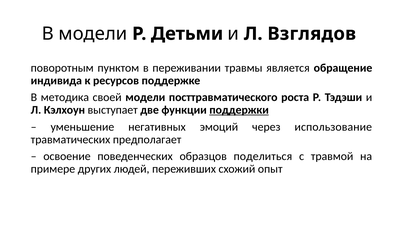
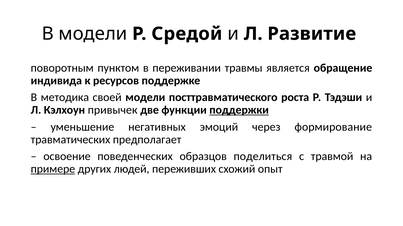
Детьми: Детьми -> Средой (187, 34)
Взглядов: Взглядов -> Развитие (312, 34)
выступает: выступает -> привычек (113, 110)
использование: использование -> формирование (333, 127)
примере underline: none -> present (53, 170)
